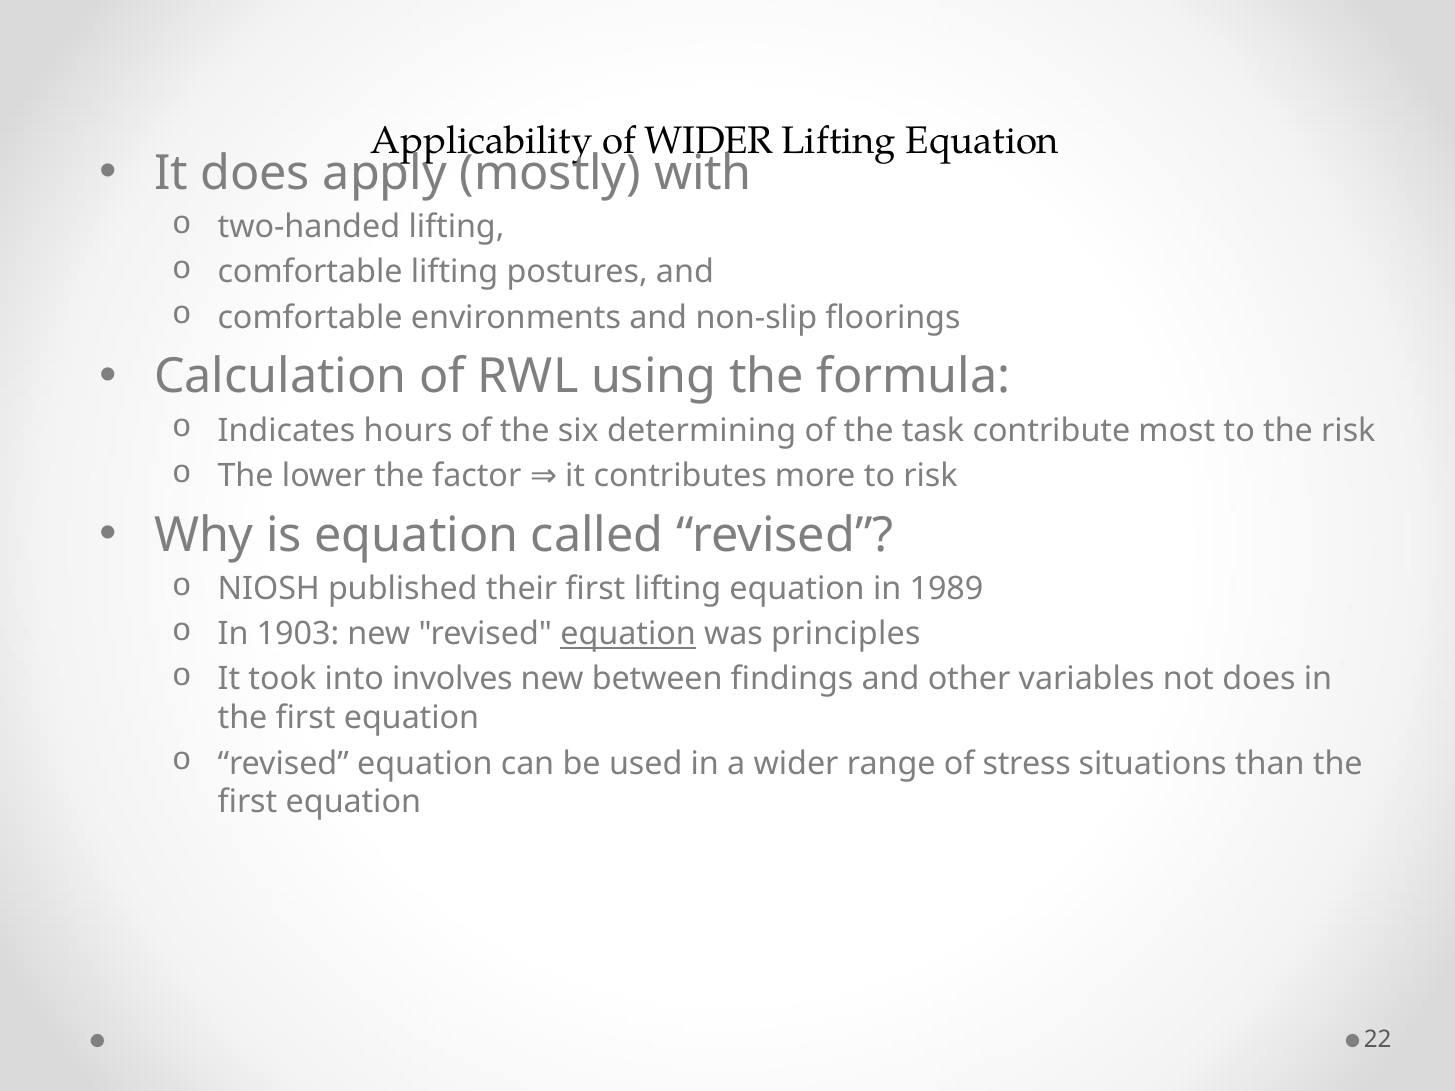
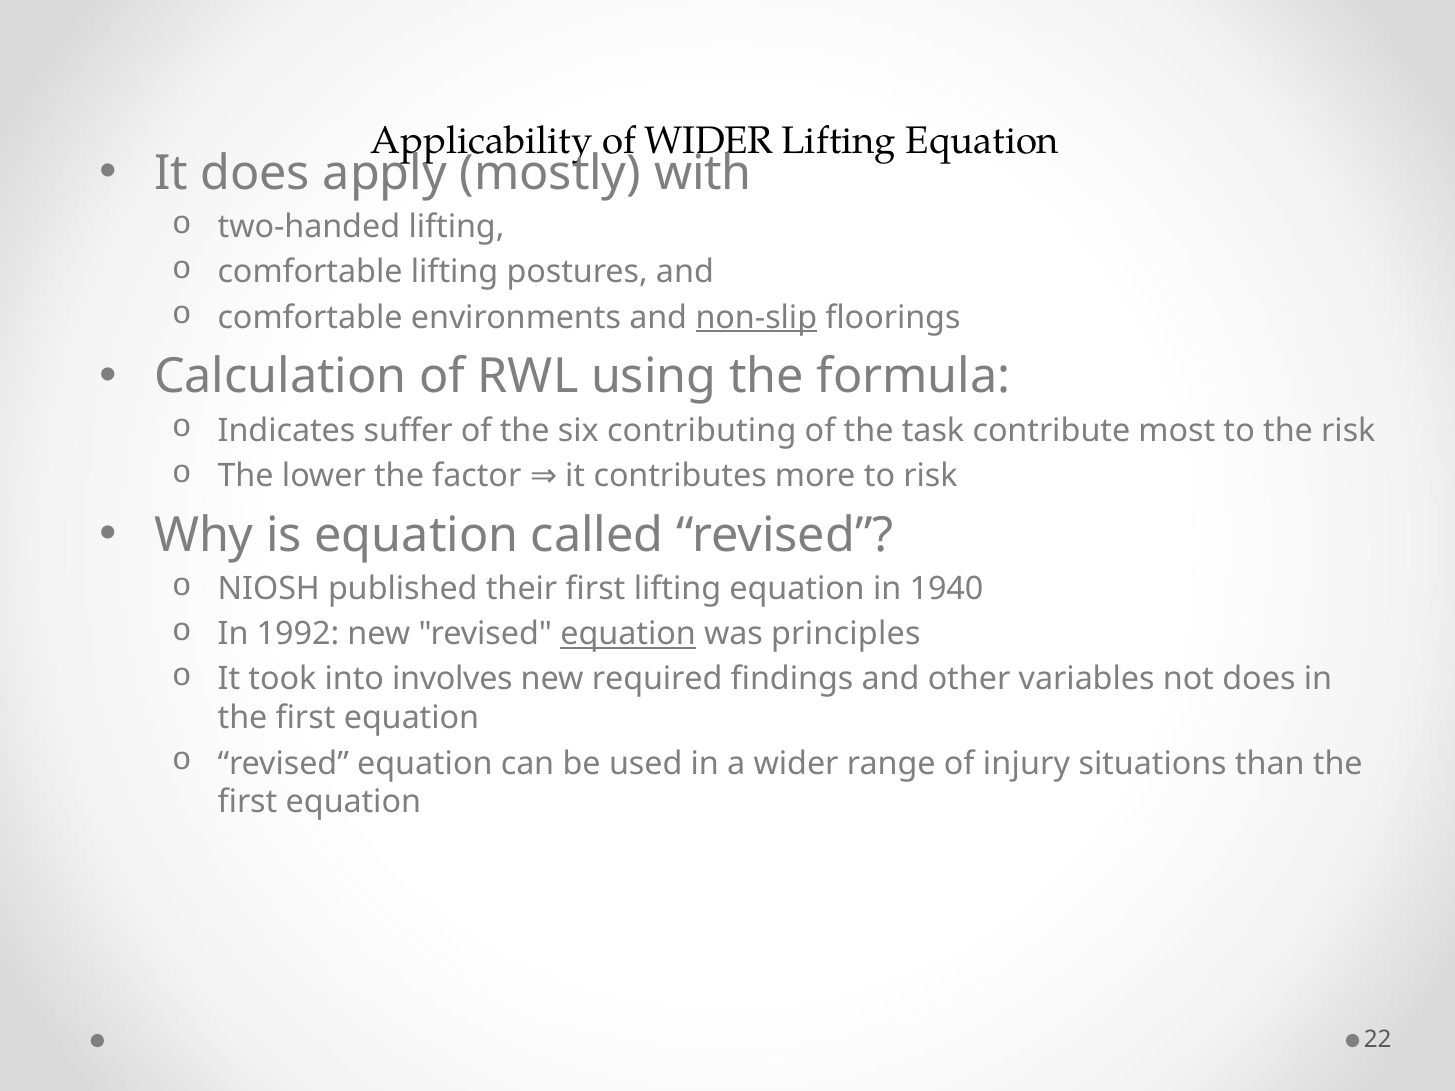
non-slip underline: none -> present (756, 317)
hours: hours -> suffer (408, 431)
determining: determining -> contributing (702, 431)
1989: 1989 -> 1940 (947, 589)
1903: 1903 -> 1992 (298, 634)
between: between -> required (657, 679)
stress: stress -> injury (1027, 764)
